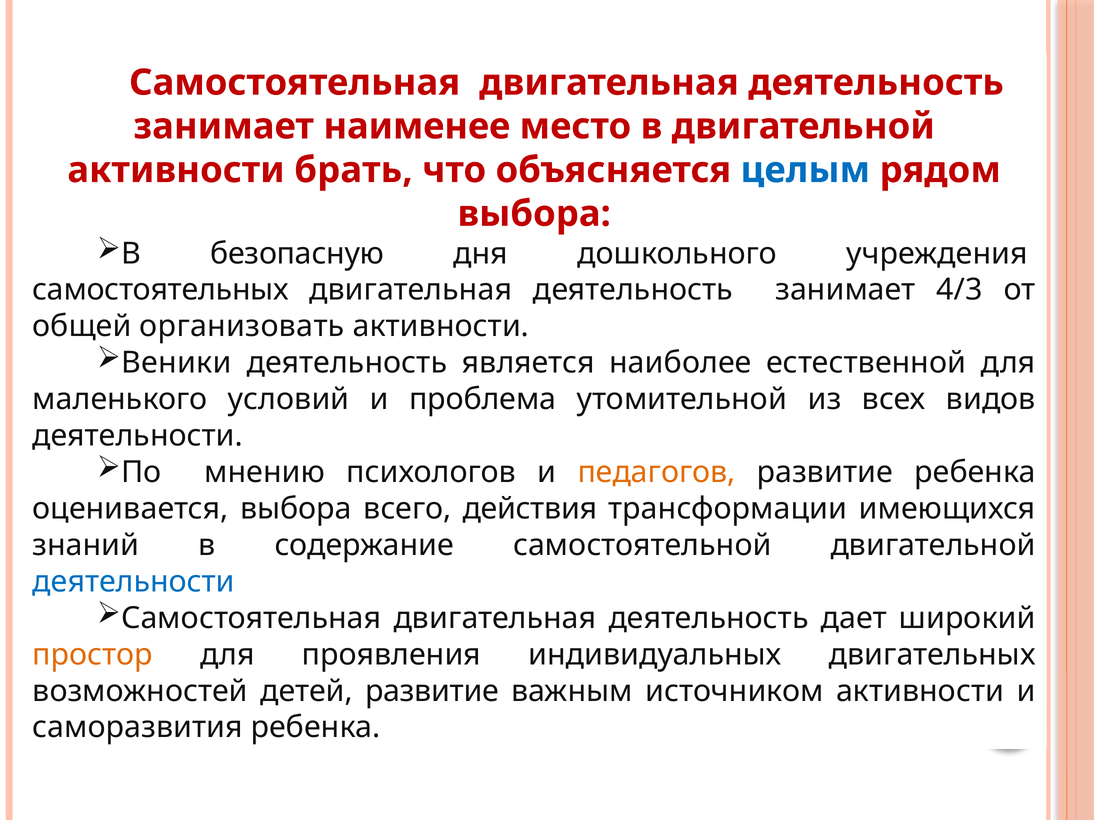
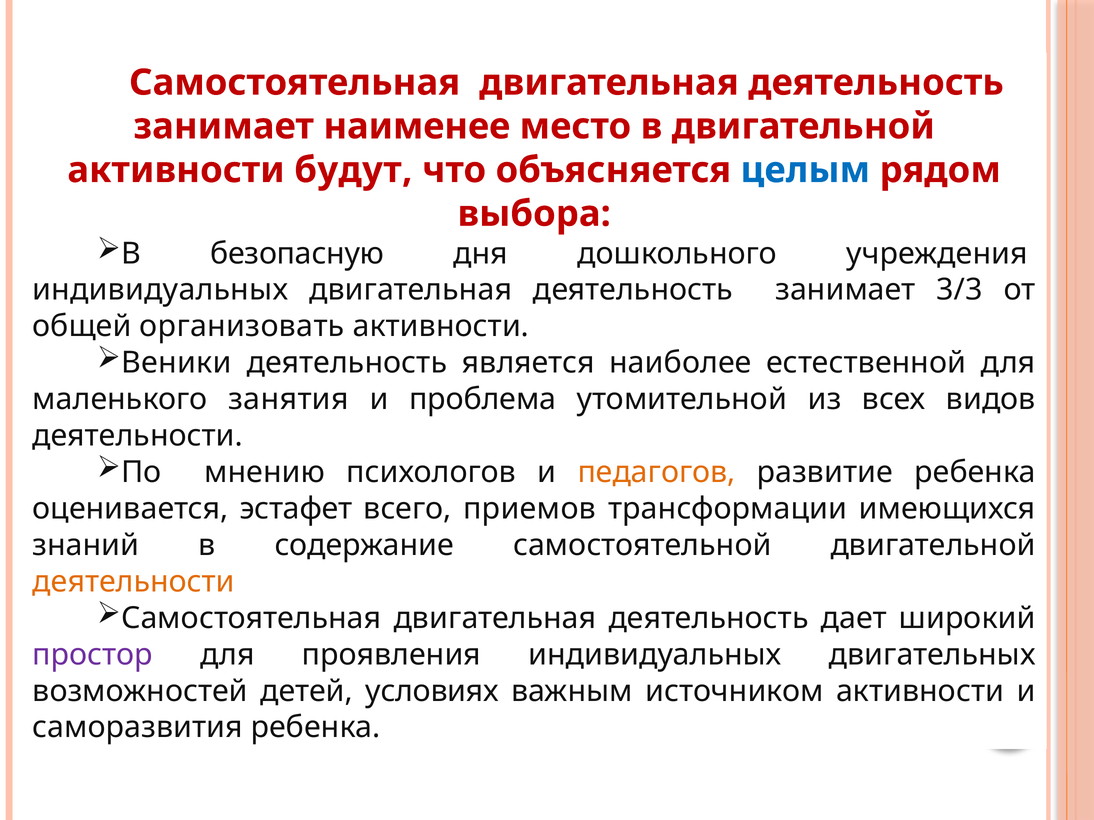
брать: брать -> будут (353, 170)
самостоятельных: самостоятельных -> индивидуальных (160, 290)
4/3: 4/3 -> 3/3 (959, 290)
условий: условий -> занятия (289, 400)
оценивается выбора: выбора -> эстафет (296, 509)
действия: действия -> приемов (530, 509)
деятельности colour: blue -> orange (134, 582)
простор colour: orange -> purple (93, 655)
детей развитие: развитие -> условиях (432, 691)
